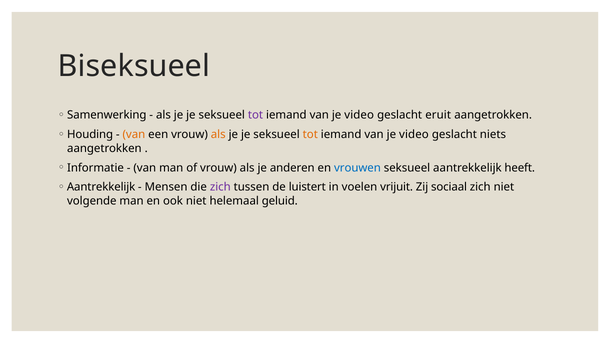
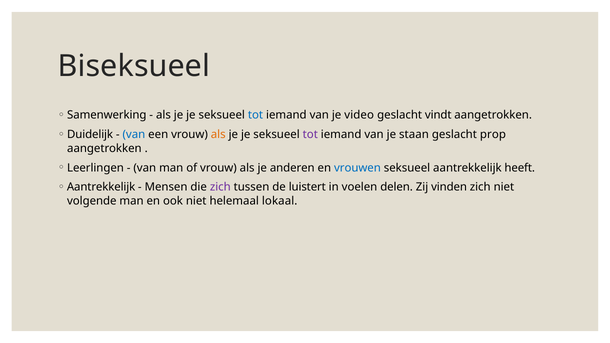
tot colour: purple -> blue (256, 115)
eruit: eruit -> vindt (438, 115)
Houding: Houding -> Duidelijk (90, 135)
van colour: orange -> blue (134, 135)
tot colour: orange -> purple (310, 135)
video: video -> staan (414, 135)
niets: niets -> prop (493, 135)
Informatie: Informatie -> Leerlingen (95, 168)
vrijuit: vrijuit -> delen (397, 187)
sociaal: sociaal -> vinden (449, 187)
geluid: geluid -> lokaal (280, 201)
